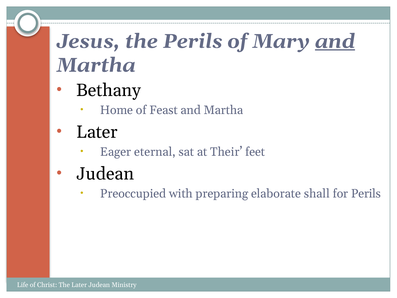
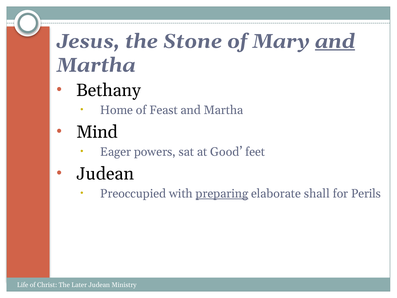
the Perils: Perils -> Stone (193, 41)
Later: Later -> Mind (97, 132)
eternal: eternal -> powers (155, 152)
Their: Their -> Good (226, 152)
preparing underline: none -> present (222, 193)
